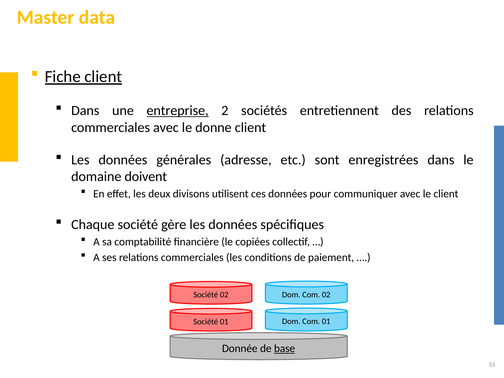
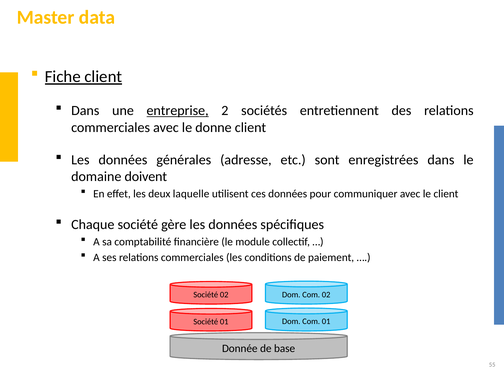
divisons: divisons -> laquelle (191, 194)
copiées: copiées -> module (253, 242)
base underline: present -> none (285, 349)
